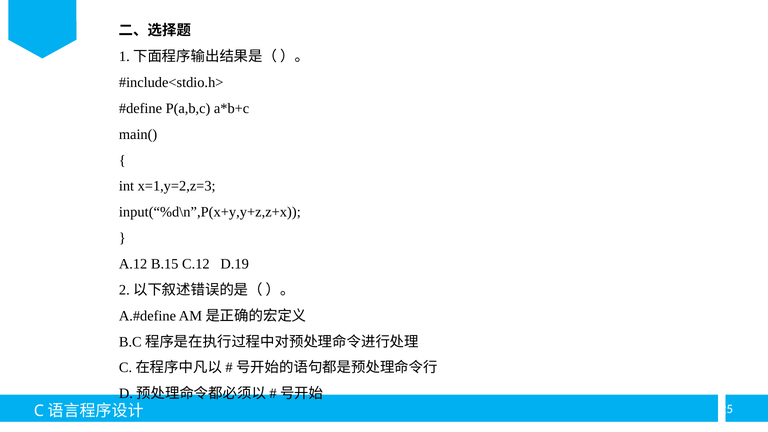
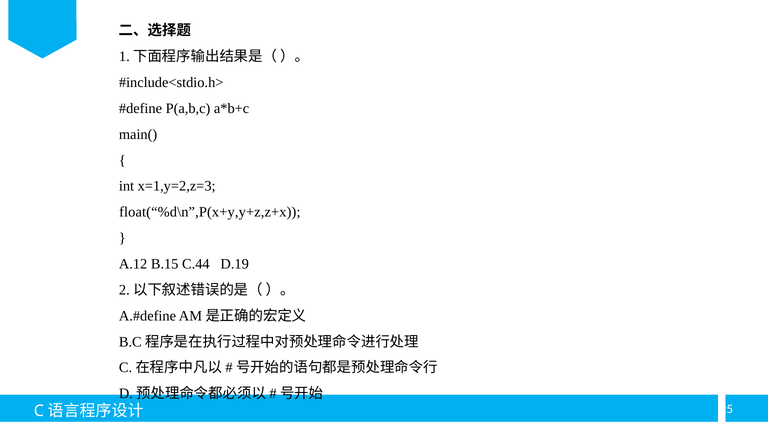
input(“%d\n”,P(x+y,y+z,z+x: input(“%d\n”,P(x+y,y+z,z+x -> float(“%d\n”,P(x+y,y+z,z+x (210, 212)
C.12: C.12 -> C.44 (196, 264)
